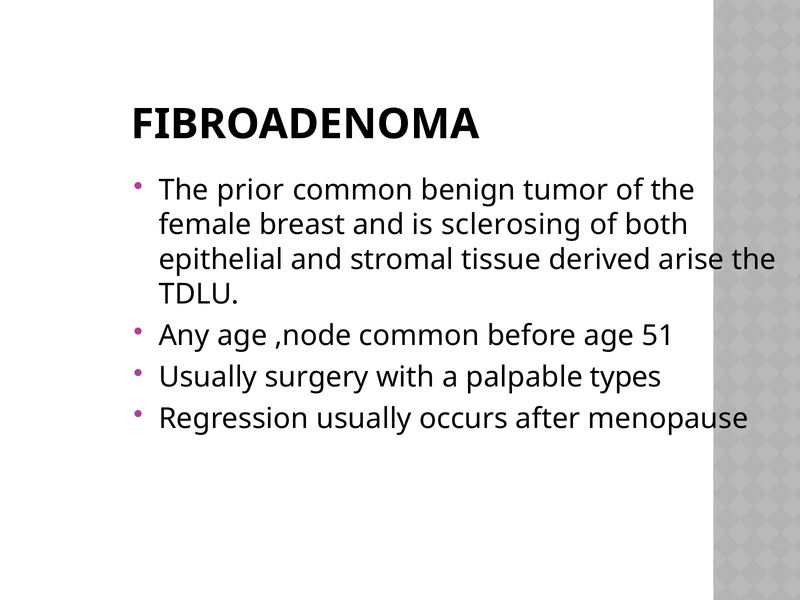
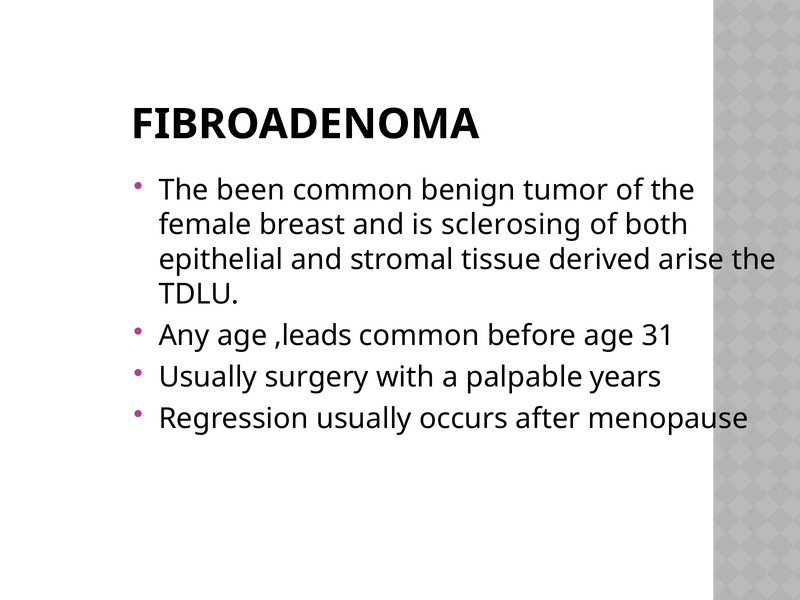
prior: prior -> been (251, 190)
,node: ,node -> ,leads (313, 336)
51: 51 -> 31 (658, 336)
types: types -> years (626, 377)
